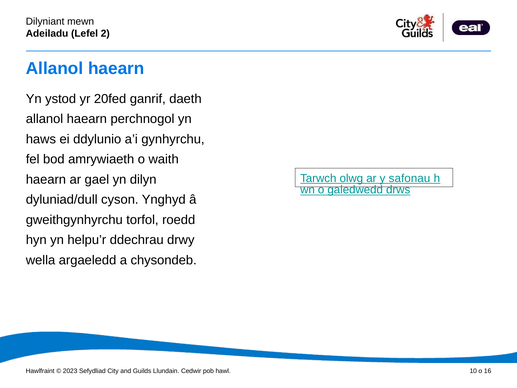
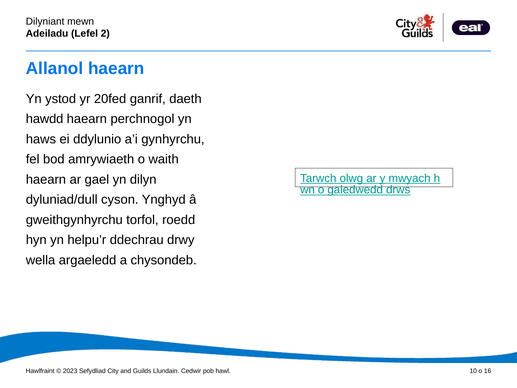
allanol: allanol -> hawdd (45, 119)
safonau: safonau -> mwyach (410, 178)
